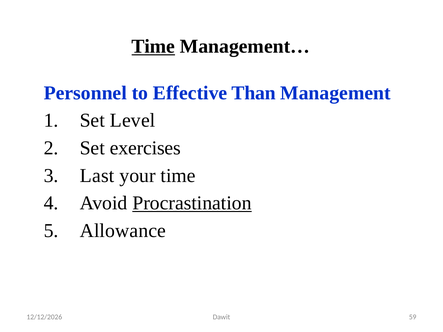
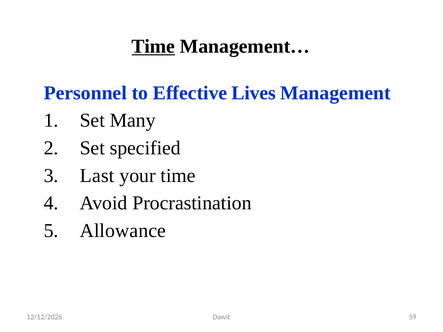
Than: Than -> Lives (254, 93)
Level: Level -> Many (133, 121)
exercises: exercises -> specified (145, 148)
Procrastination underline: present -> none (192, 203)
